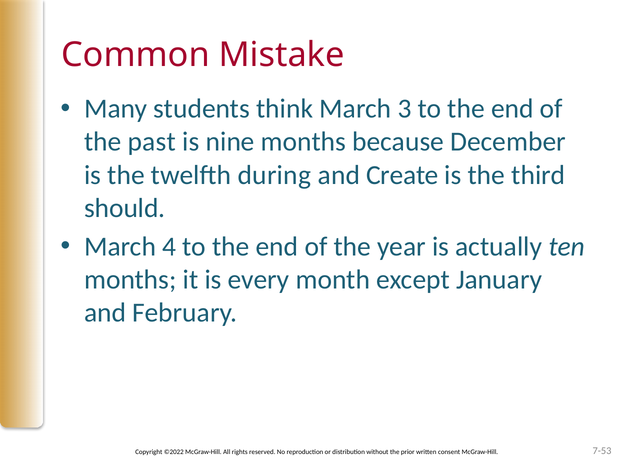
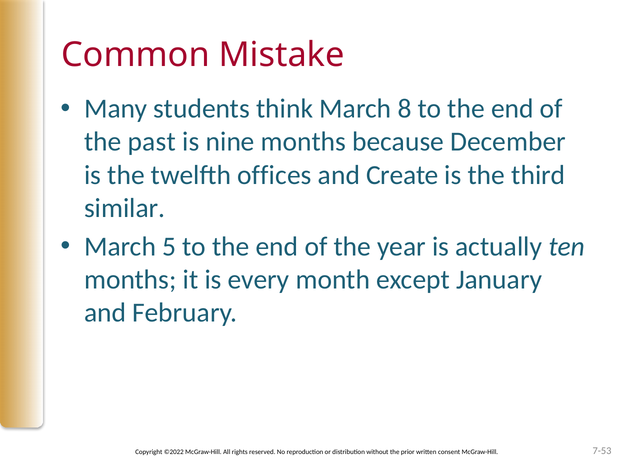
3: 3 -> 8 (404, 109)
during: during -> offices (274, 175)
should: should -> similar (125, 208)
4: 4 -> 5 (169, 247)
